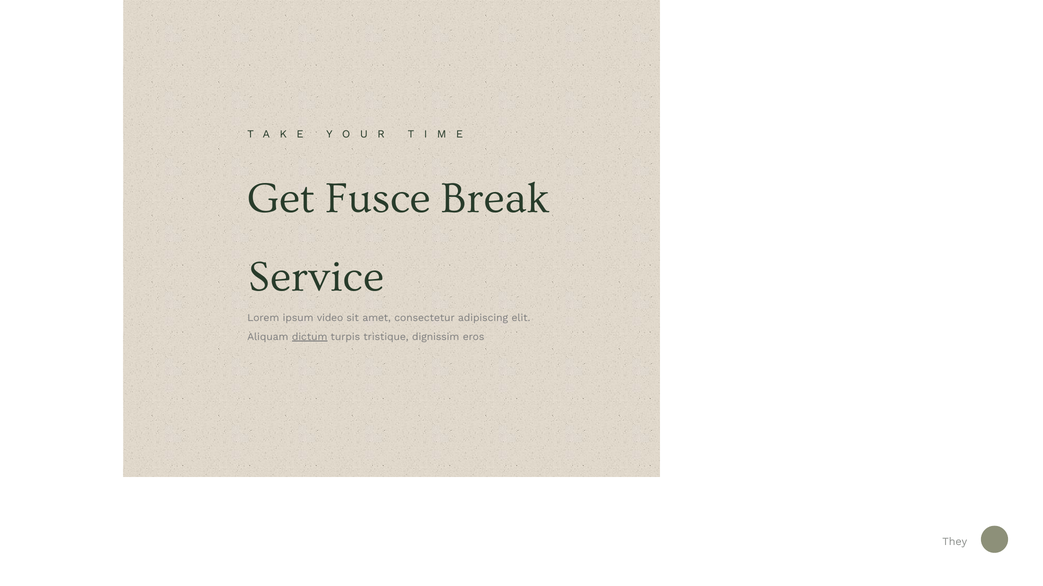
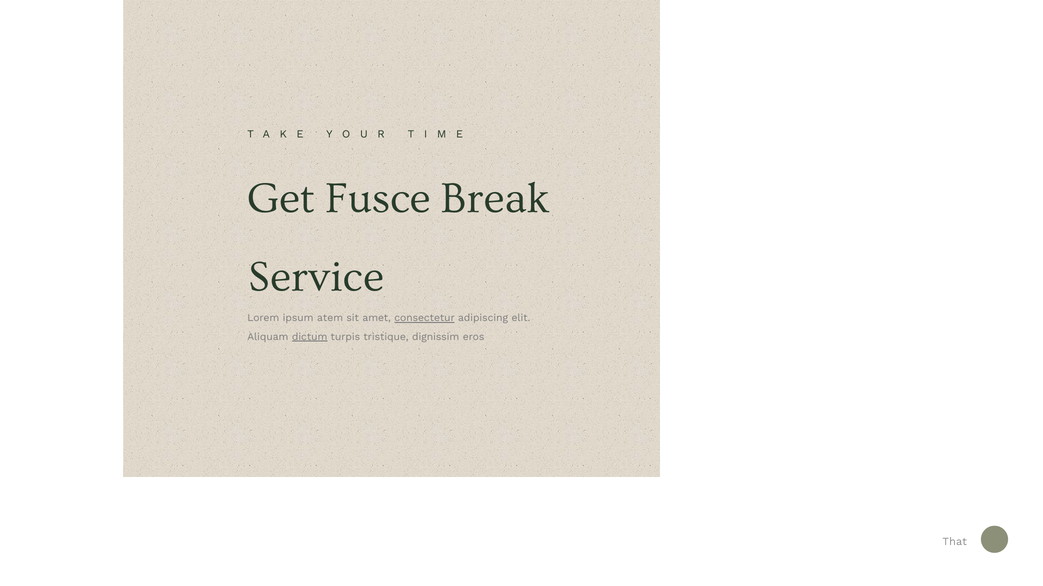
video: video -> atem (330, 318)
consectetur underline: none -> present (425, 318)
They: They -> That (955, 542)
